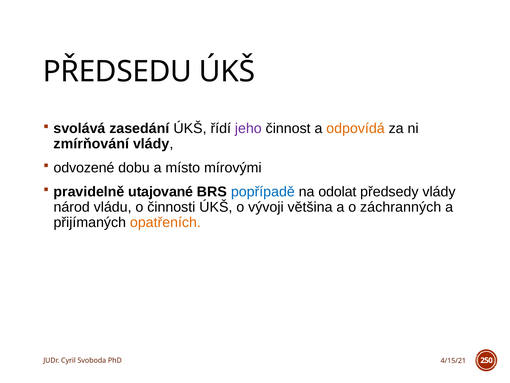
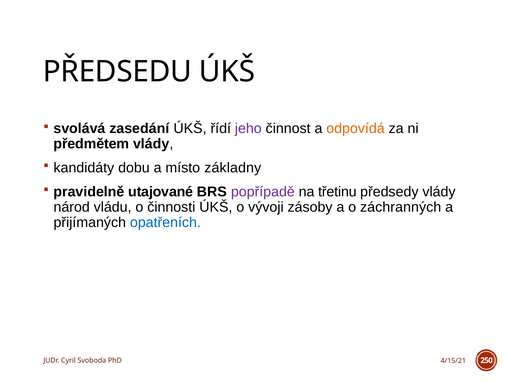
zmírňování: zmírňování -> předmětem (91, 144)
odvozené: odvozené -> kandidáty (84, 168)
mírovými: mírovými -> základny (233, 168)
popřípadě colour: blue -> purple (263, 191)
odolat: odolat -> třetinu (337, 191)
většina: většina -> zásoby (310, 207)
opatřeních colour: orange -> blue (165, 222)
